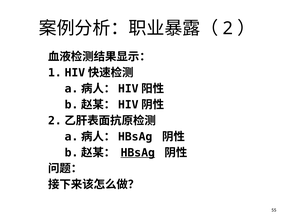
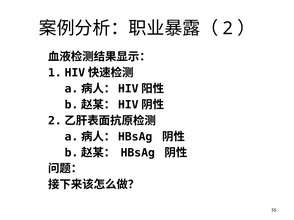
HBsAg underline: present -> none (138, 153)
